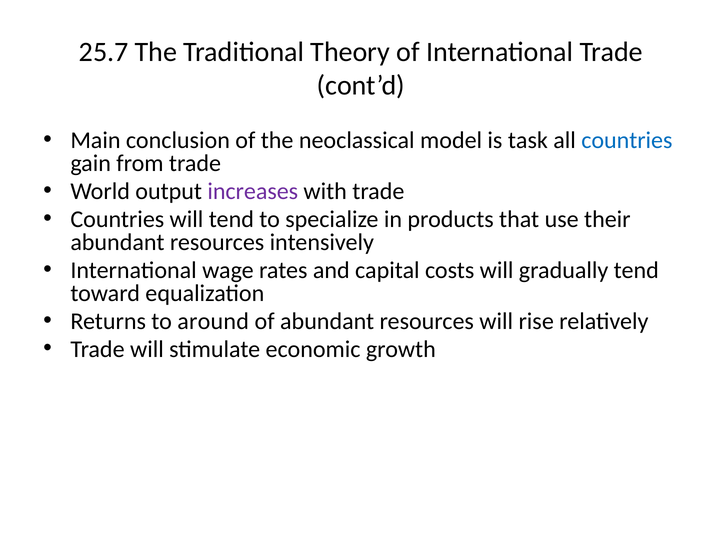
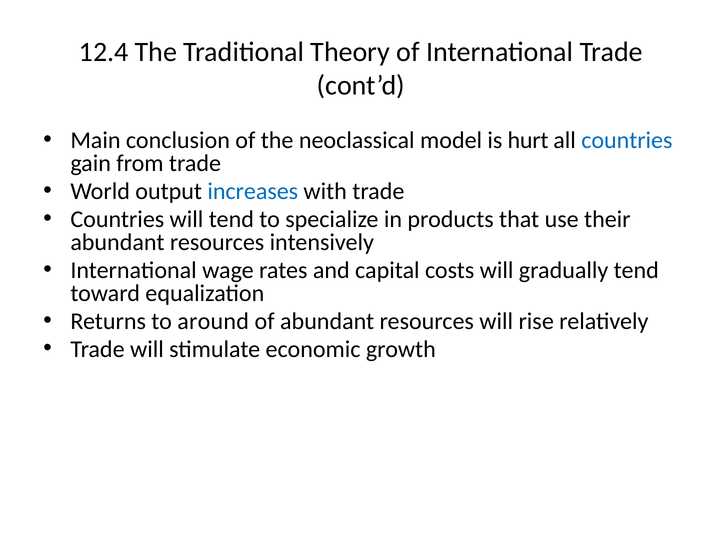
25.7: 25.7 -> 12.4 (104, 52)
task: task -> hurt (528, 140)
increases colour: purple -> blue (253, 192)
